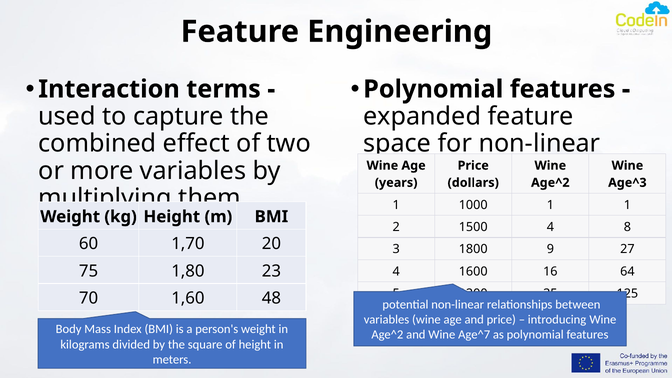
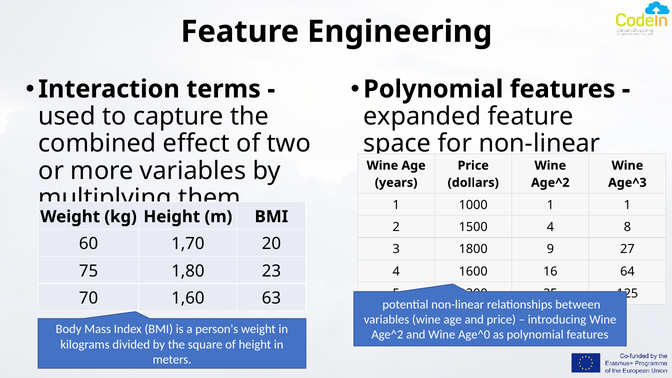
48: 48 -> 63 (271, 298)
Age^7: Age^7 -> Age^0 (474, 335)
